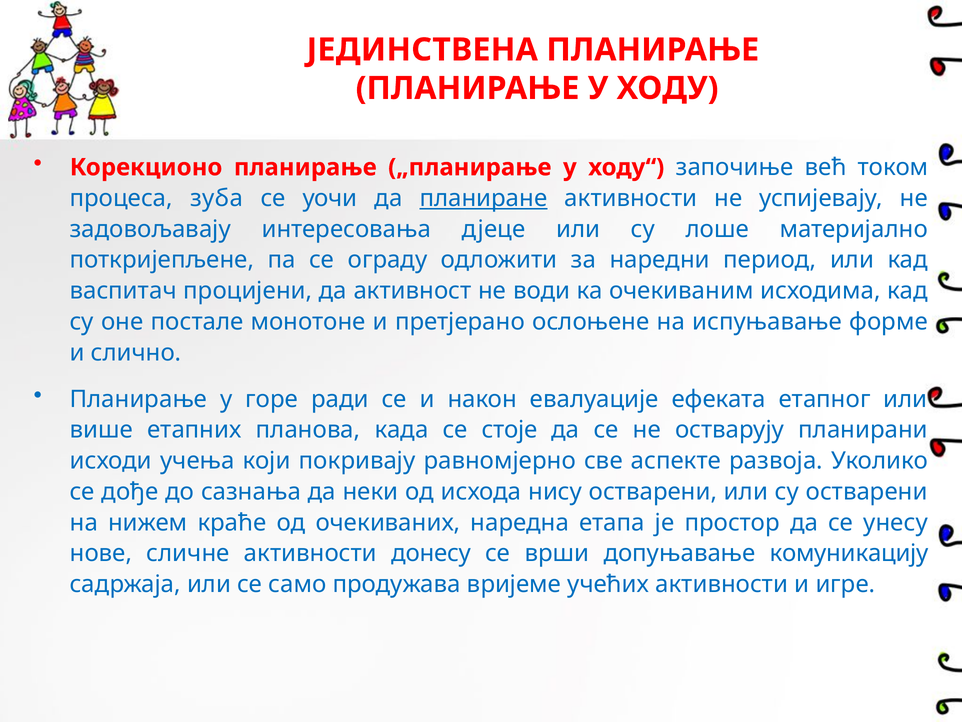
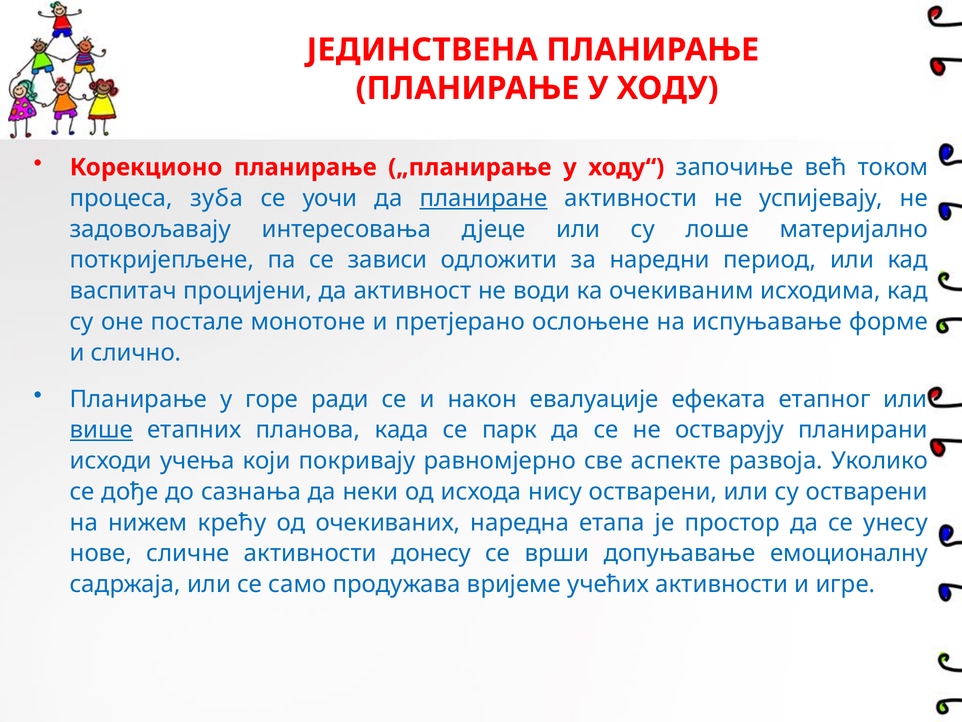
ограду: ограду -> зависи (388, 260)
више underline: none -> present (101, 430)
стоје: стоје -> парк (509, 430)
краће: краће -> крећу (232, 522)
комуникацију: комуникацију -> емоционалну (849, 553)
